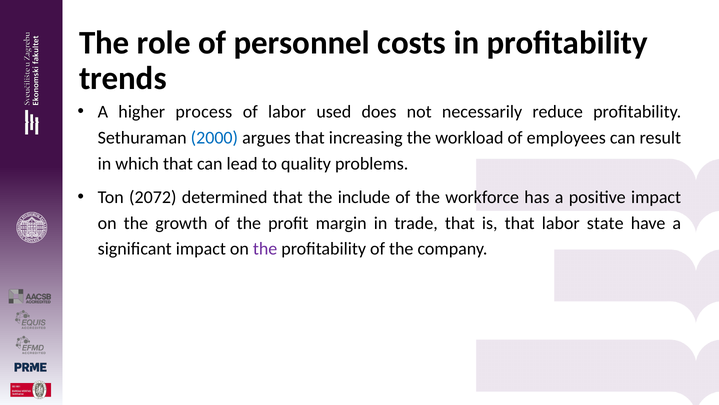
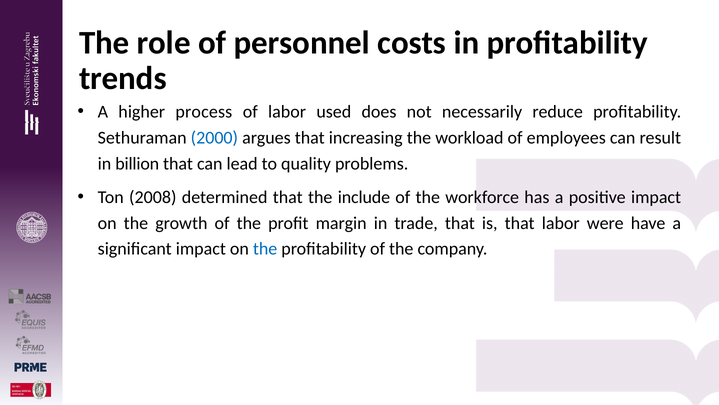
which: which -> billion (137, 164)
2072: 2072 -> 2008 (153, 197)
state: state -> were (605, 223)
the colour: purple -> blue (265, 249)
